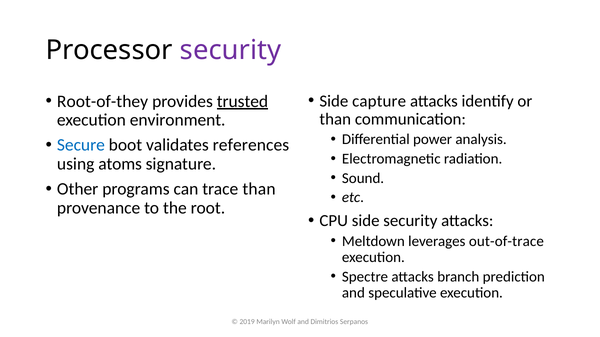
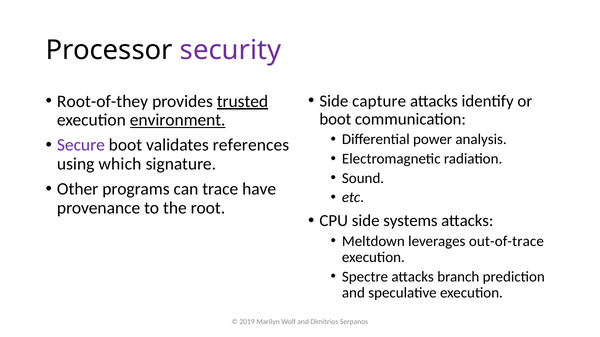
than: than -> boot (335, 119)
environment underline: none -> present (178, 120)
Secure colour: blue -> purple (81, 145)
atoms: atoms -> which (120, 164)
trace than: than -> have (259, 189)
side security: security -> systems (410, 221)
